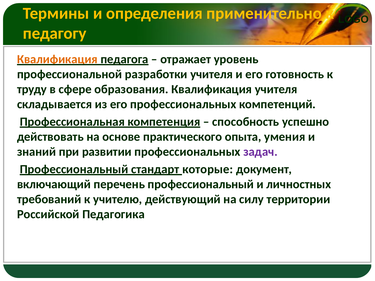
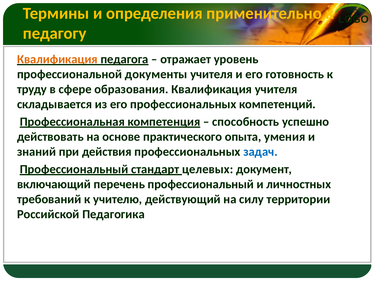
разработки: разработки -> документы (156, 74)
развитии: развитии -> действия (107, 152)
задач colour: purple -> blue (260, 152)
которые: которые -> целевых (208, 169)
